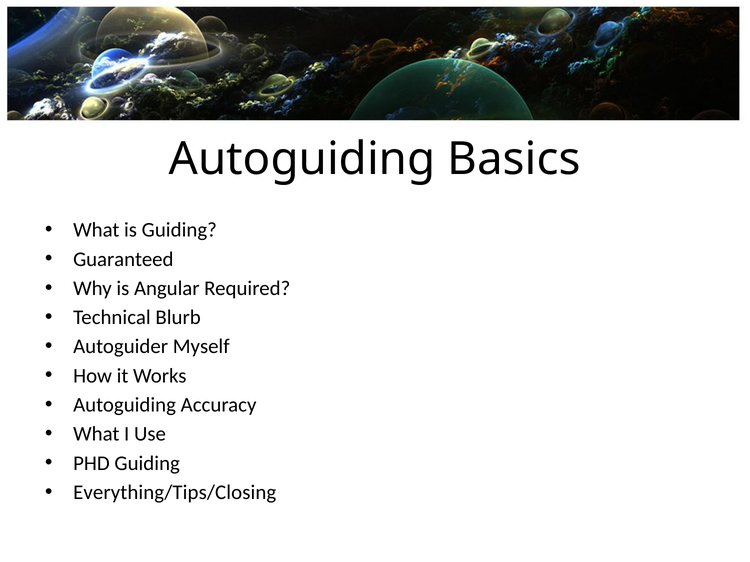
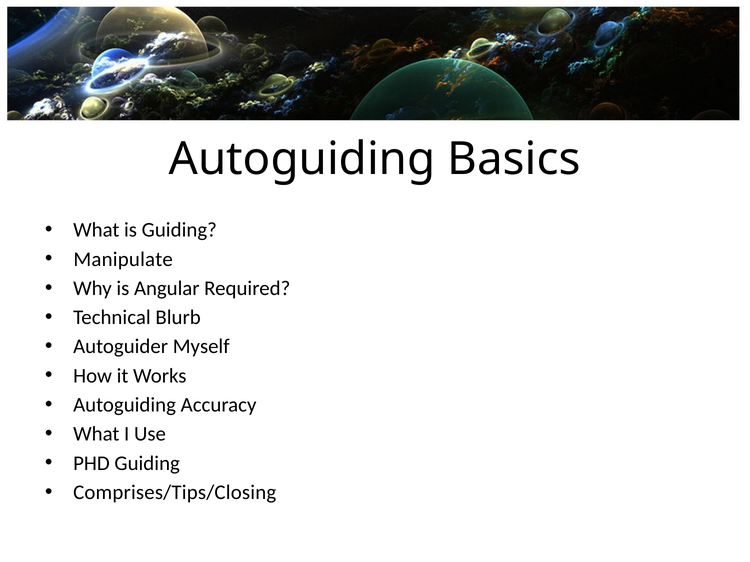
Guaranteed: Guaranteed -> Manipulate (123, 259)
Everything/Tips/Closing: Everything/Tips/Closing -> Comprises/Tips/Closing (175, 493)
